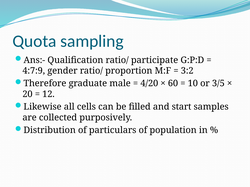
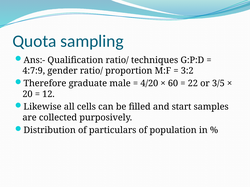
participate: participate -> techniques (155, 60)
10: 10 -> 22 (193, 84)
